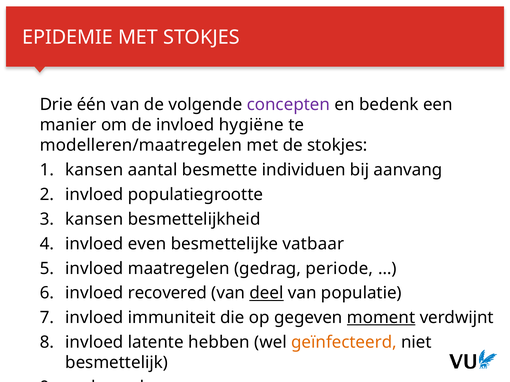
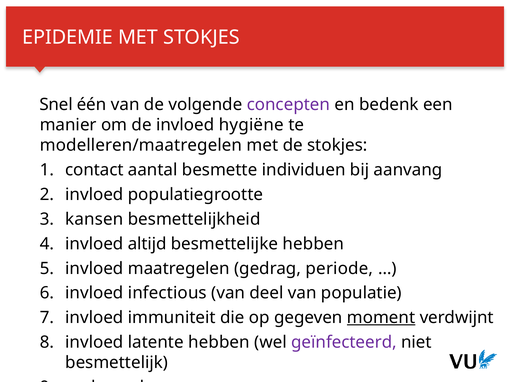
Drie: Drie -> Snel (56, 105)
kansen: kansen -> contact (94, 170)
even: even -> altijd (147, 244)
besmettelijke vatbaar: vatbaar -> hebben (313, 244)
recovered: recovered -> infectious (167, 293)
deel underline: present -> none (267, 293)
geïnfecteerd colour: orange -> purple (344, 343)
